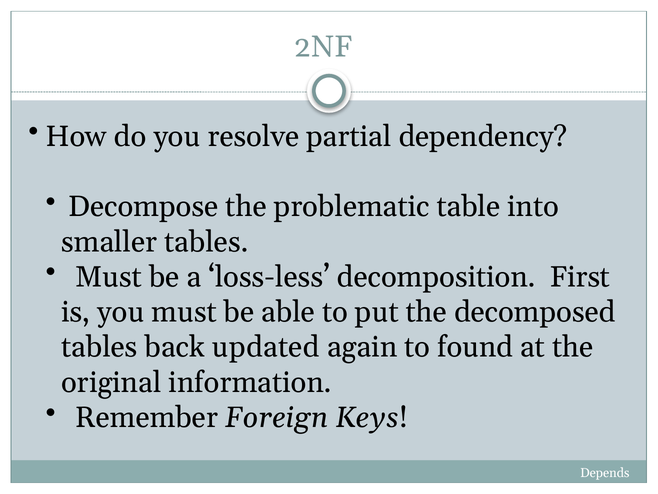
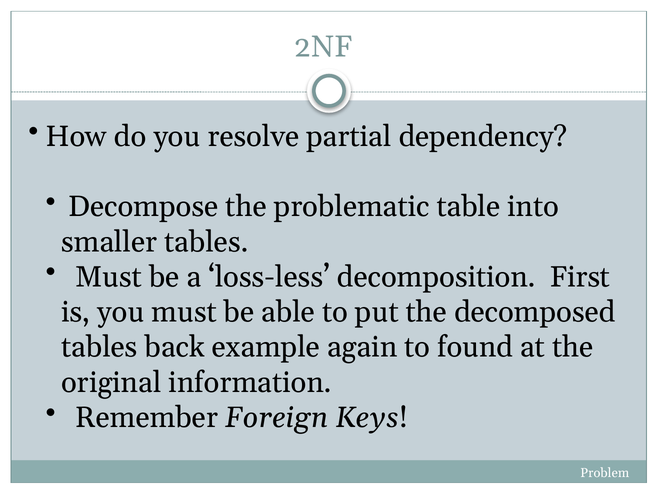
updated: updated -> example (266, 347)
Depends: Depends -> Problem (605, 473)
